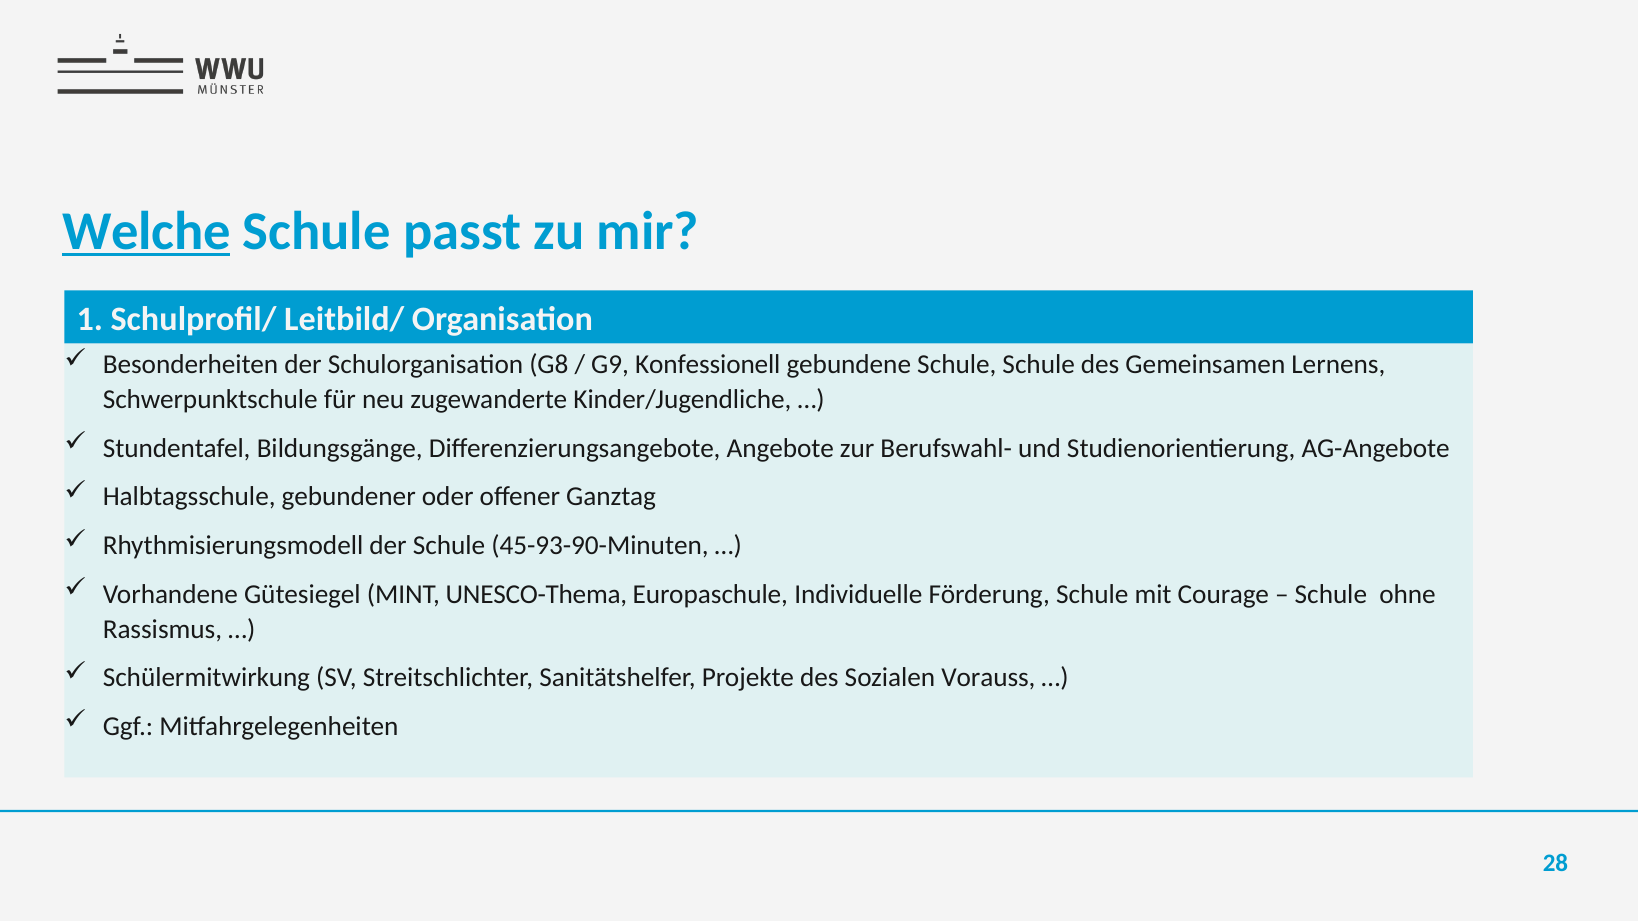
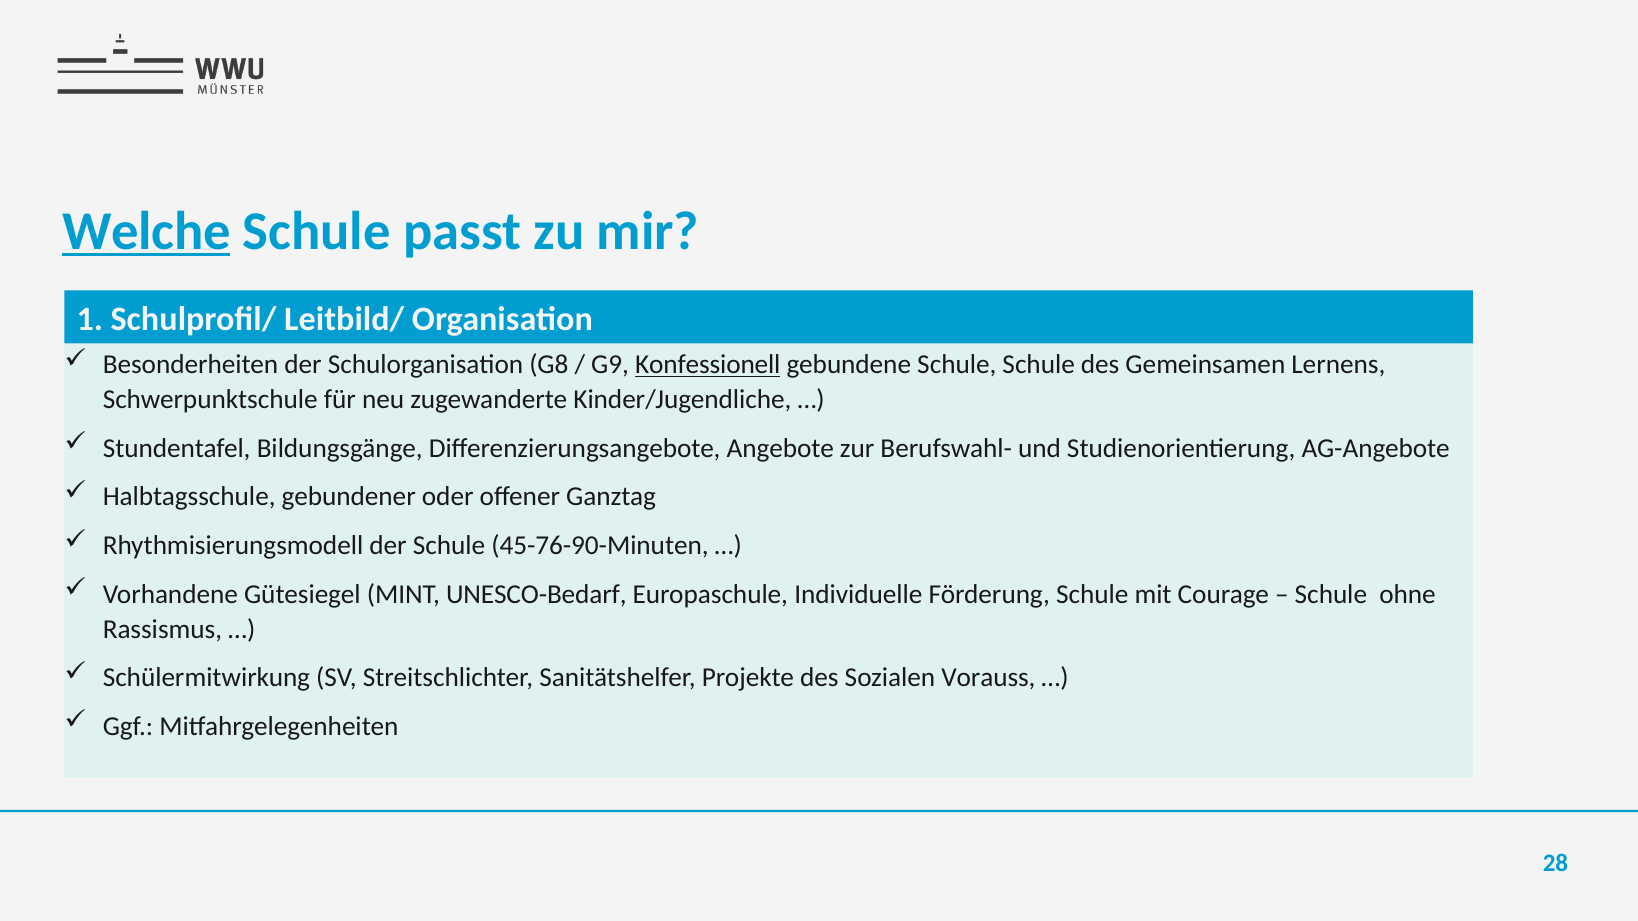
Konfessionell underline: none -> present (708, 365)
45-93-90-Minuten: 45-93-90-Minuten -> 45-76-90-Minuten (600, 546)
UNESCO-Thema: UNESCO-Thema -> UNESCO-Bedarf (536, 594)
